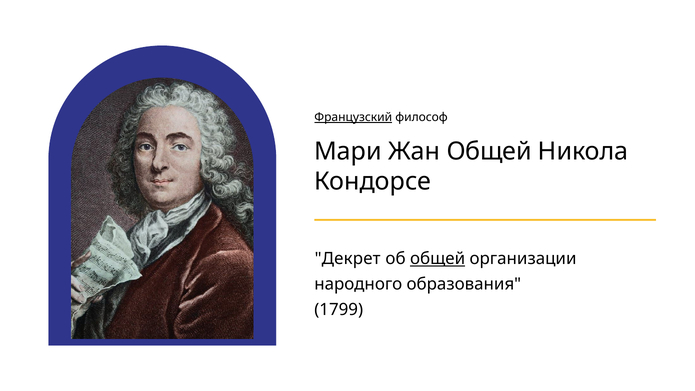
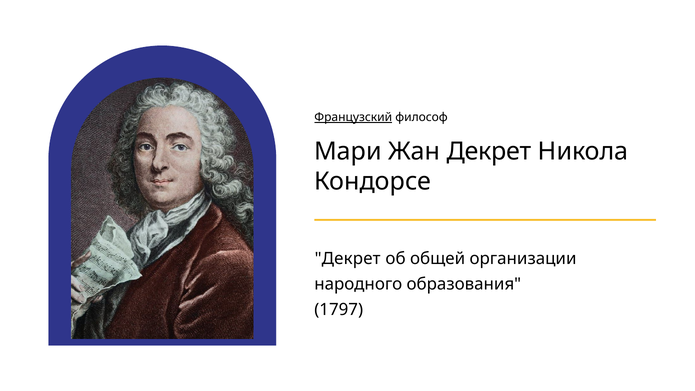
Жан Общей: Общей -> Декрет (489, 152)
общей underline: present -> none (438, 259)
1799: 1799 -> 1797 (339, 309)
